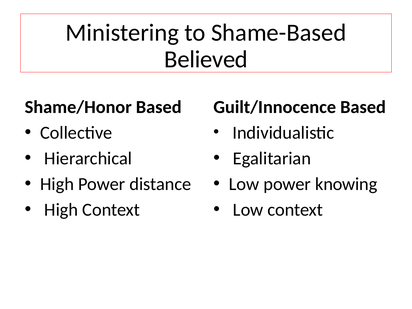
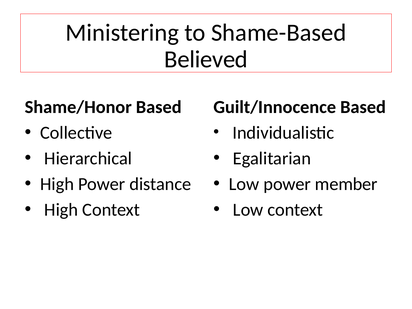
knowing: knowing -> member (346, 184)
